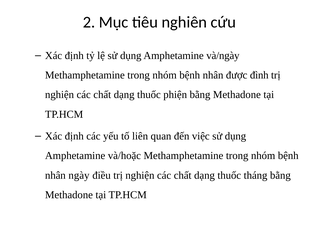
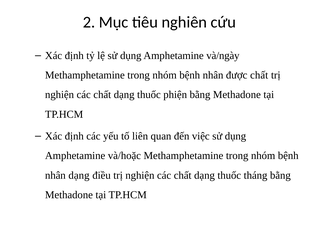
được đình: đình -> chất (259, 75)
nhân ngày: ngày -> dạng (79, 175)
